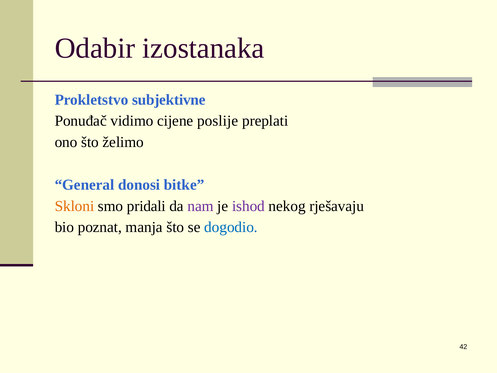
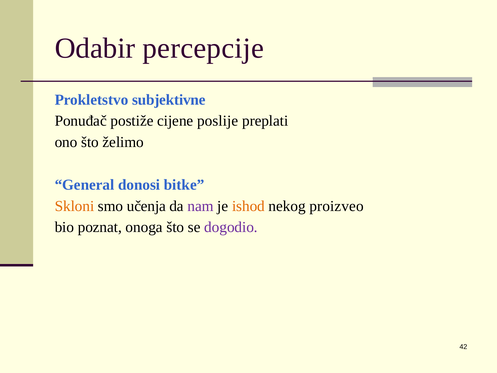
izostanaka: izostanaka -> percepcije (203, 48)
vidimo: vidimo -> postiže (132, 121)
pridali: pridali -> učenja (146, 206)
ishod colour: purple -> orange (248, 206)
rješavaju: rješavaju -> proizveo (337, 206)
manja: manja -> onoga (144, 227)
dogodio colour: blue -> purple (231, 227)
